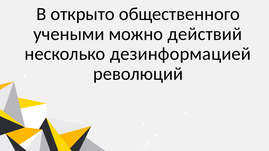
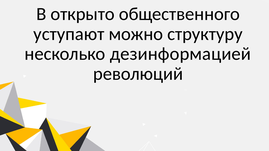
учеными: учеными -> уступают (69, 34)
действий: действий -> структуру (205, 34)
